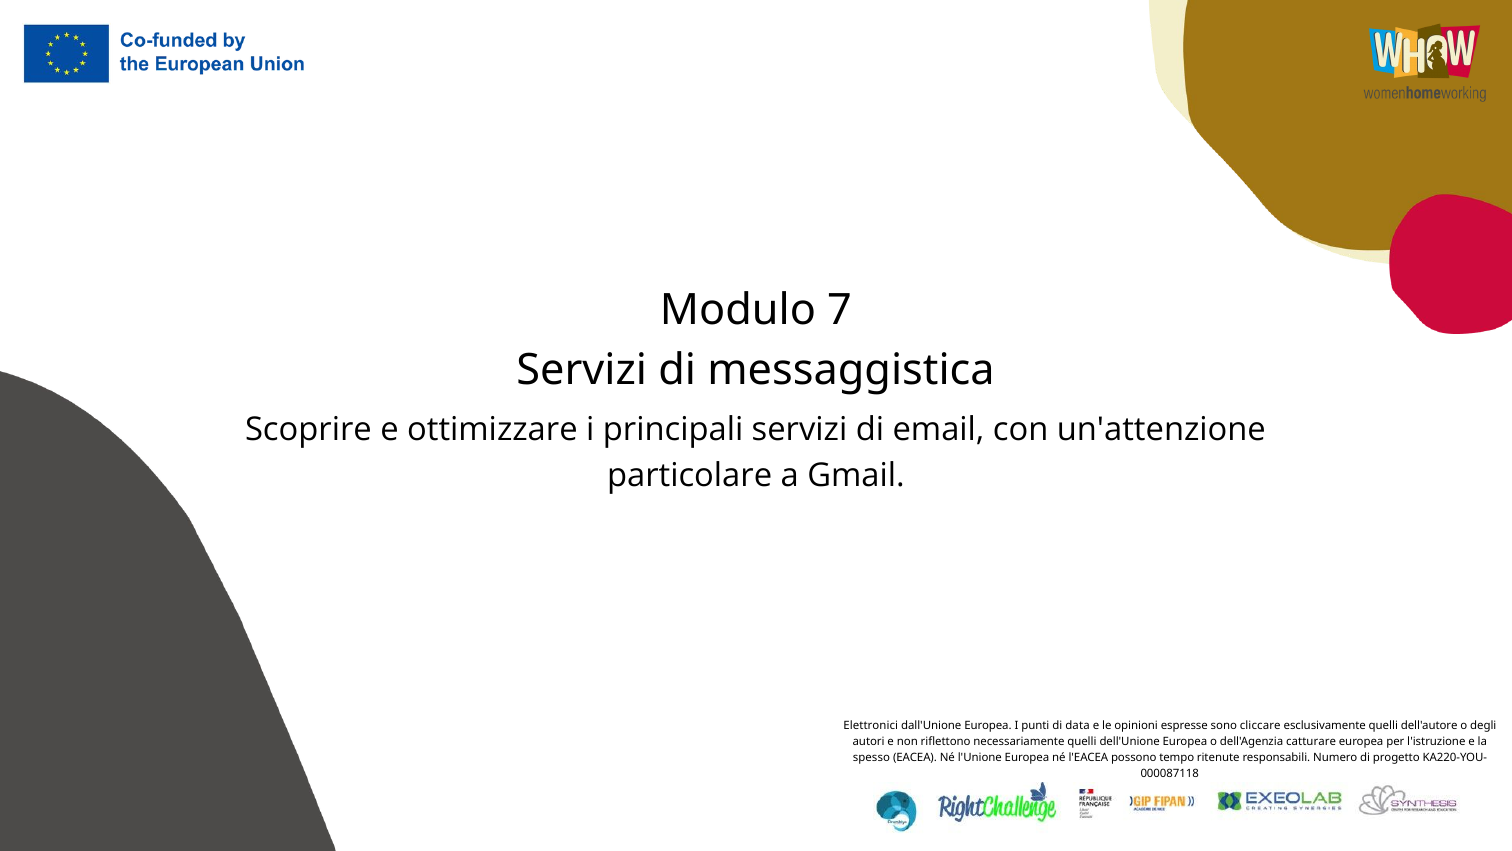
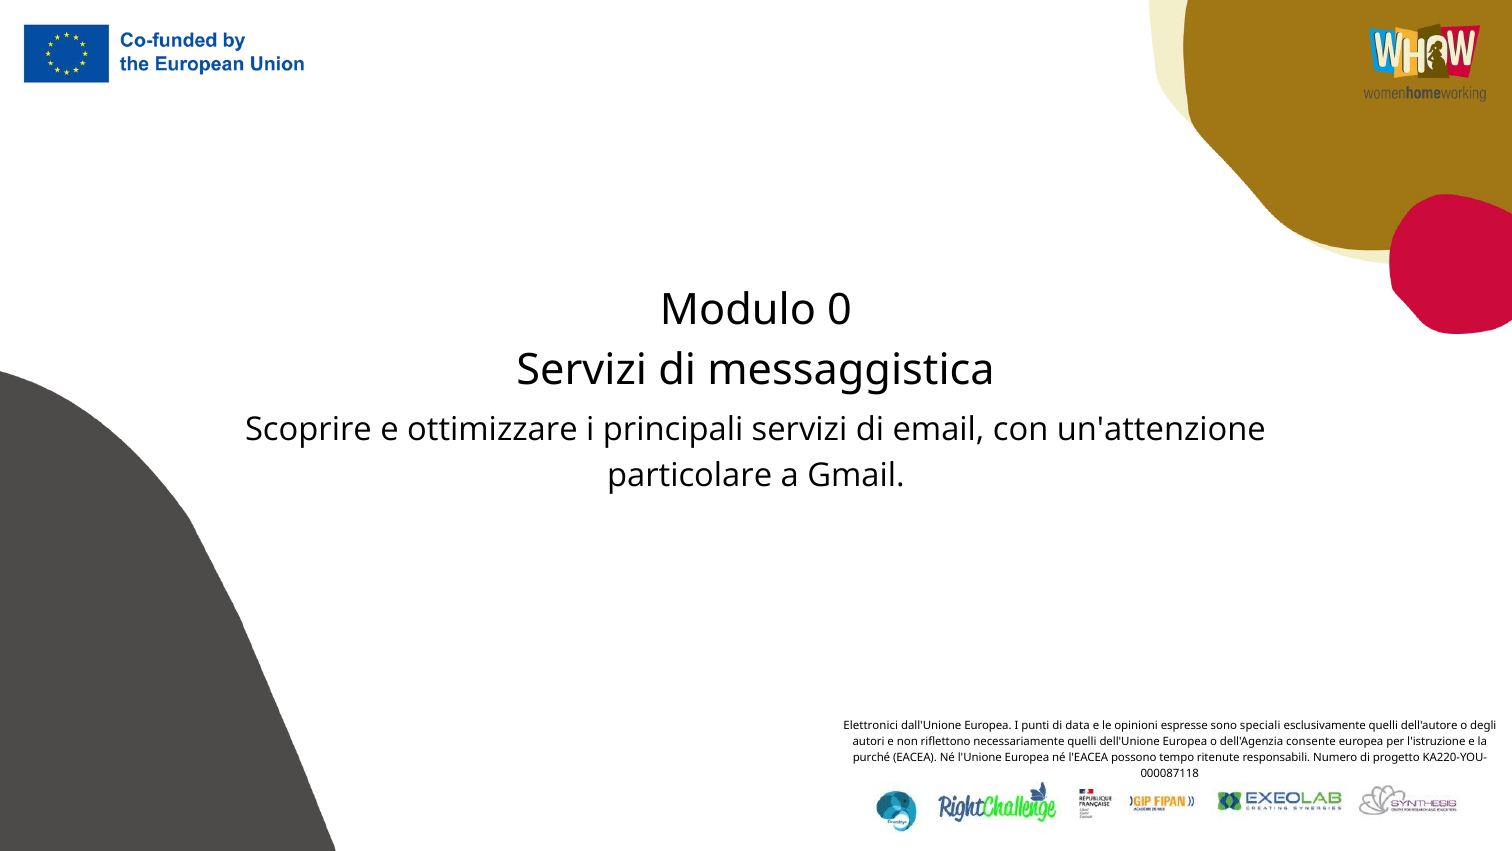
7: 7 -> 0 (840, 310)
cliccare: cliccare -> speciali (1260, 725)
catturare: catturare -> consente (1311, 741)
spesso: spesso -> purché (872, 757)
